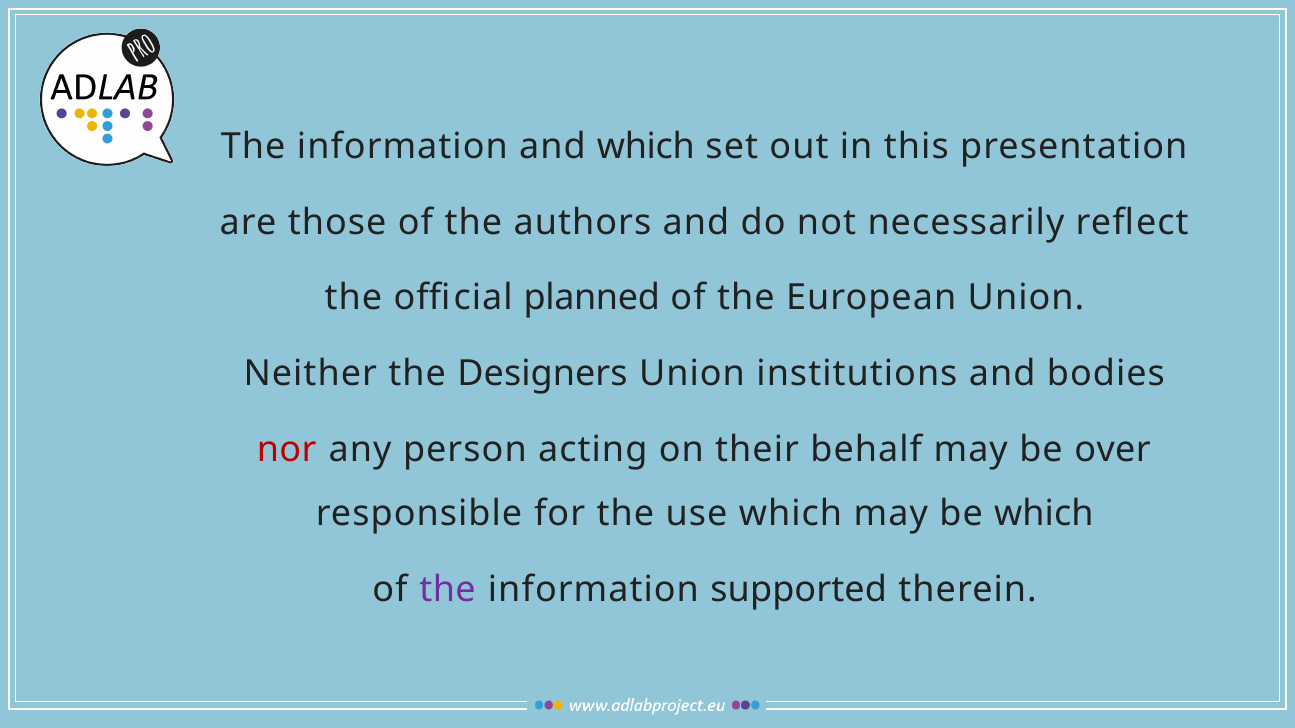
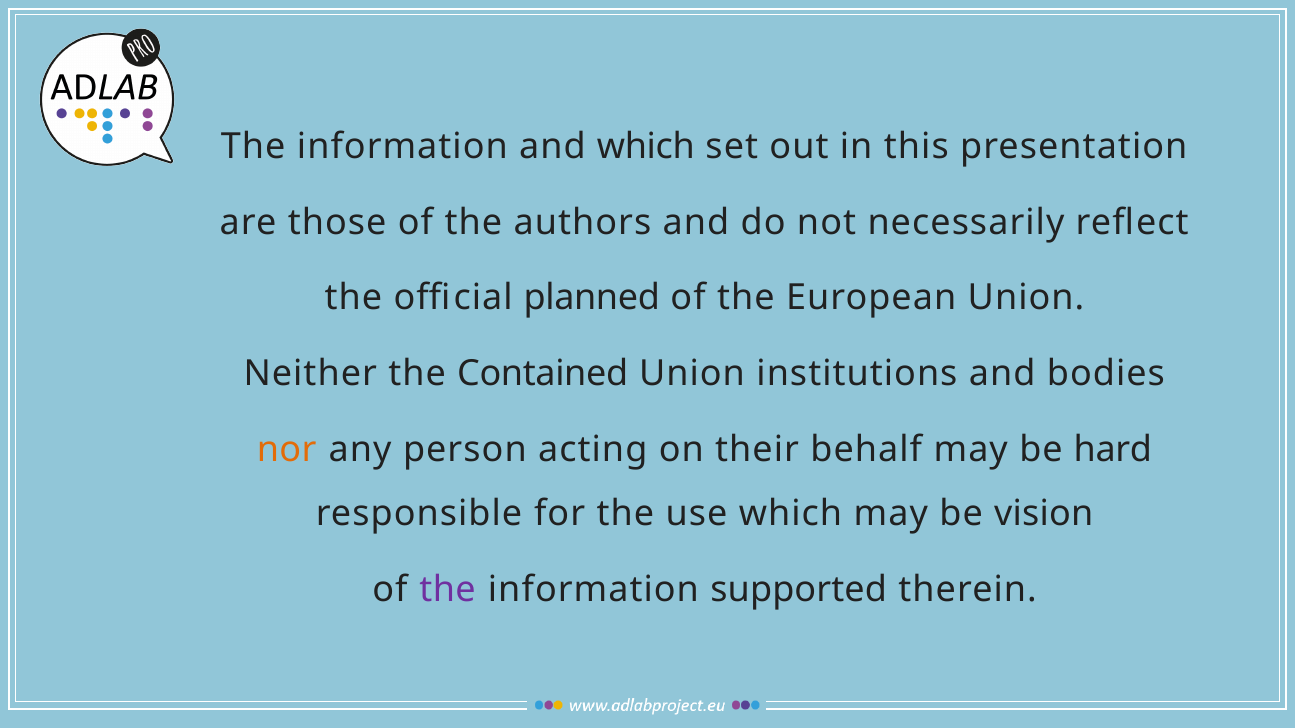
Designers: Designers -> Contained (543, 374)
nor colour: red -> orange (287, 450)
over: over -> hard (1113, 450)
be which: which -> vision (1044, 514)
